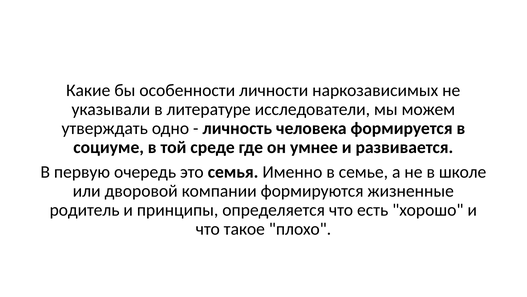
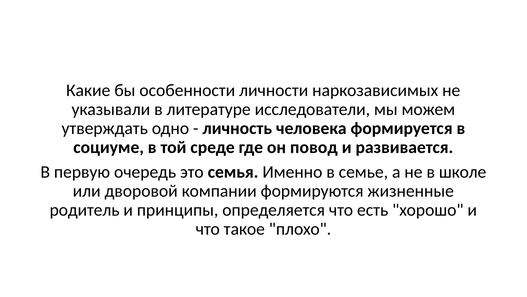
умнее: умнее -> повод (314, 147)
